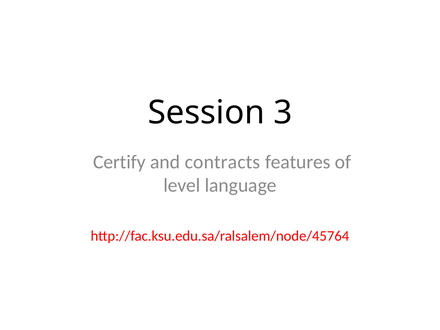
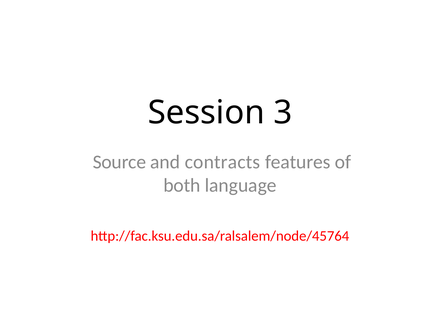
Certify: Certify -> Source (119, 162)
level: level -> both (182, 185)
